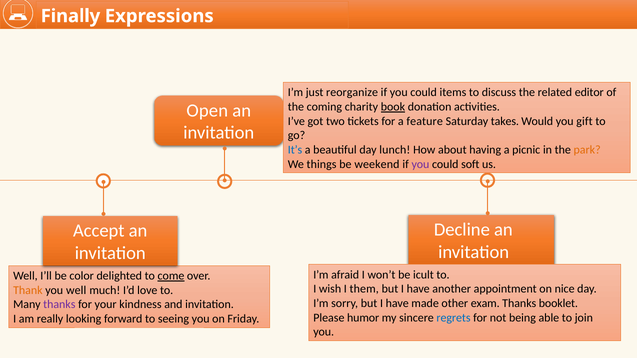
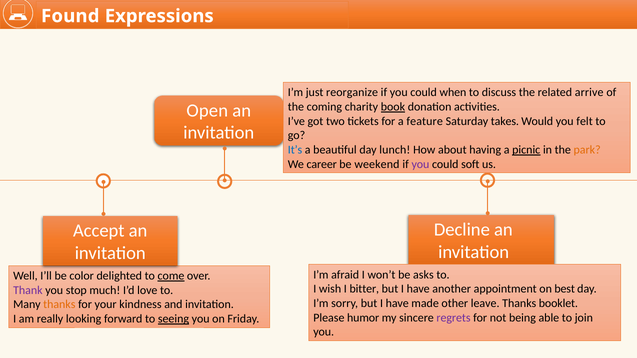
Finally: Finally -> Found (70, 16)
items: items -> when (453, 93)
editor: editor -> arrive (589, 93)
gift: gift -> felt (585, 121)
picnic underline: none -> present (526, 150)
things: things -> career (322, 164)
icult: icult -> asks (423, 275)
them: them -> bitter (364, 289)
nice: nice -> best (565, 289)
Thank colour: orange -> purple (28, 290)
you well: well -> stop (76, 290)
exam: exam -> leave (485, 304)
thanks colour: purple -> orange (59, 305)
regrets colour: blue -> purple (453, 318)
seeing underline: none -> present (173, 319)
